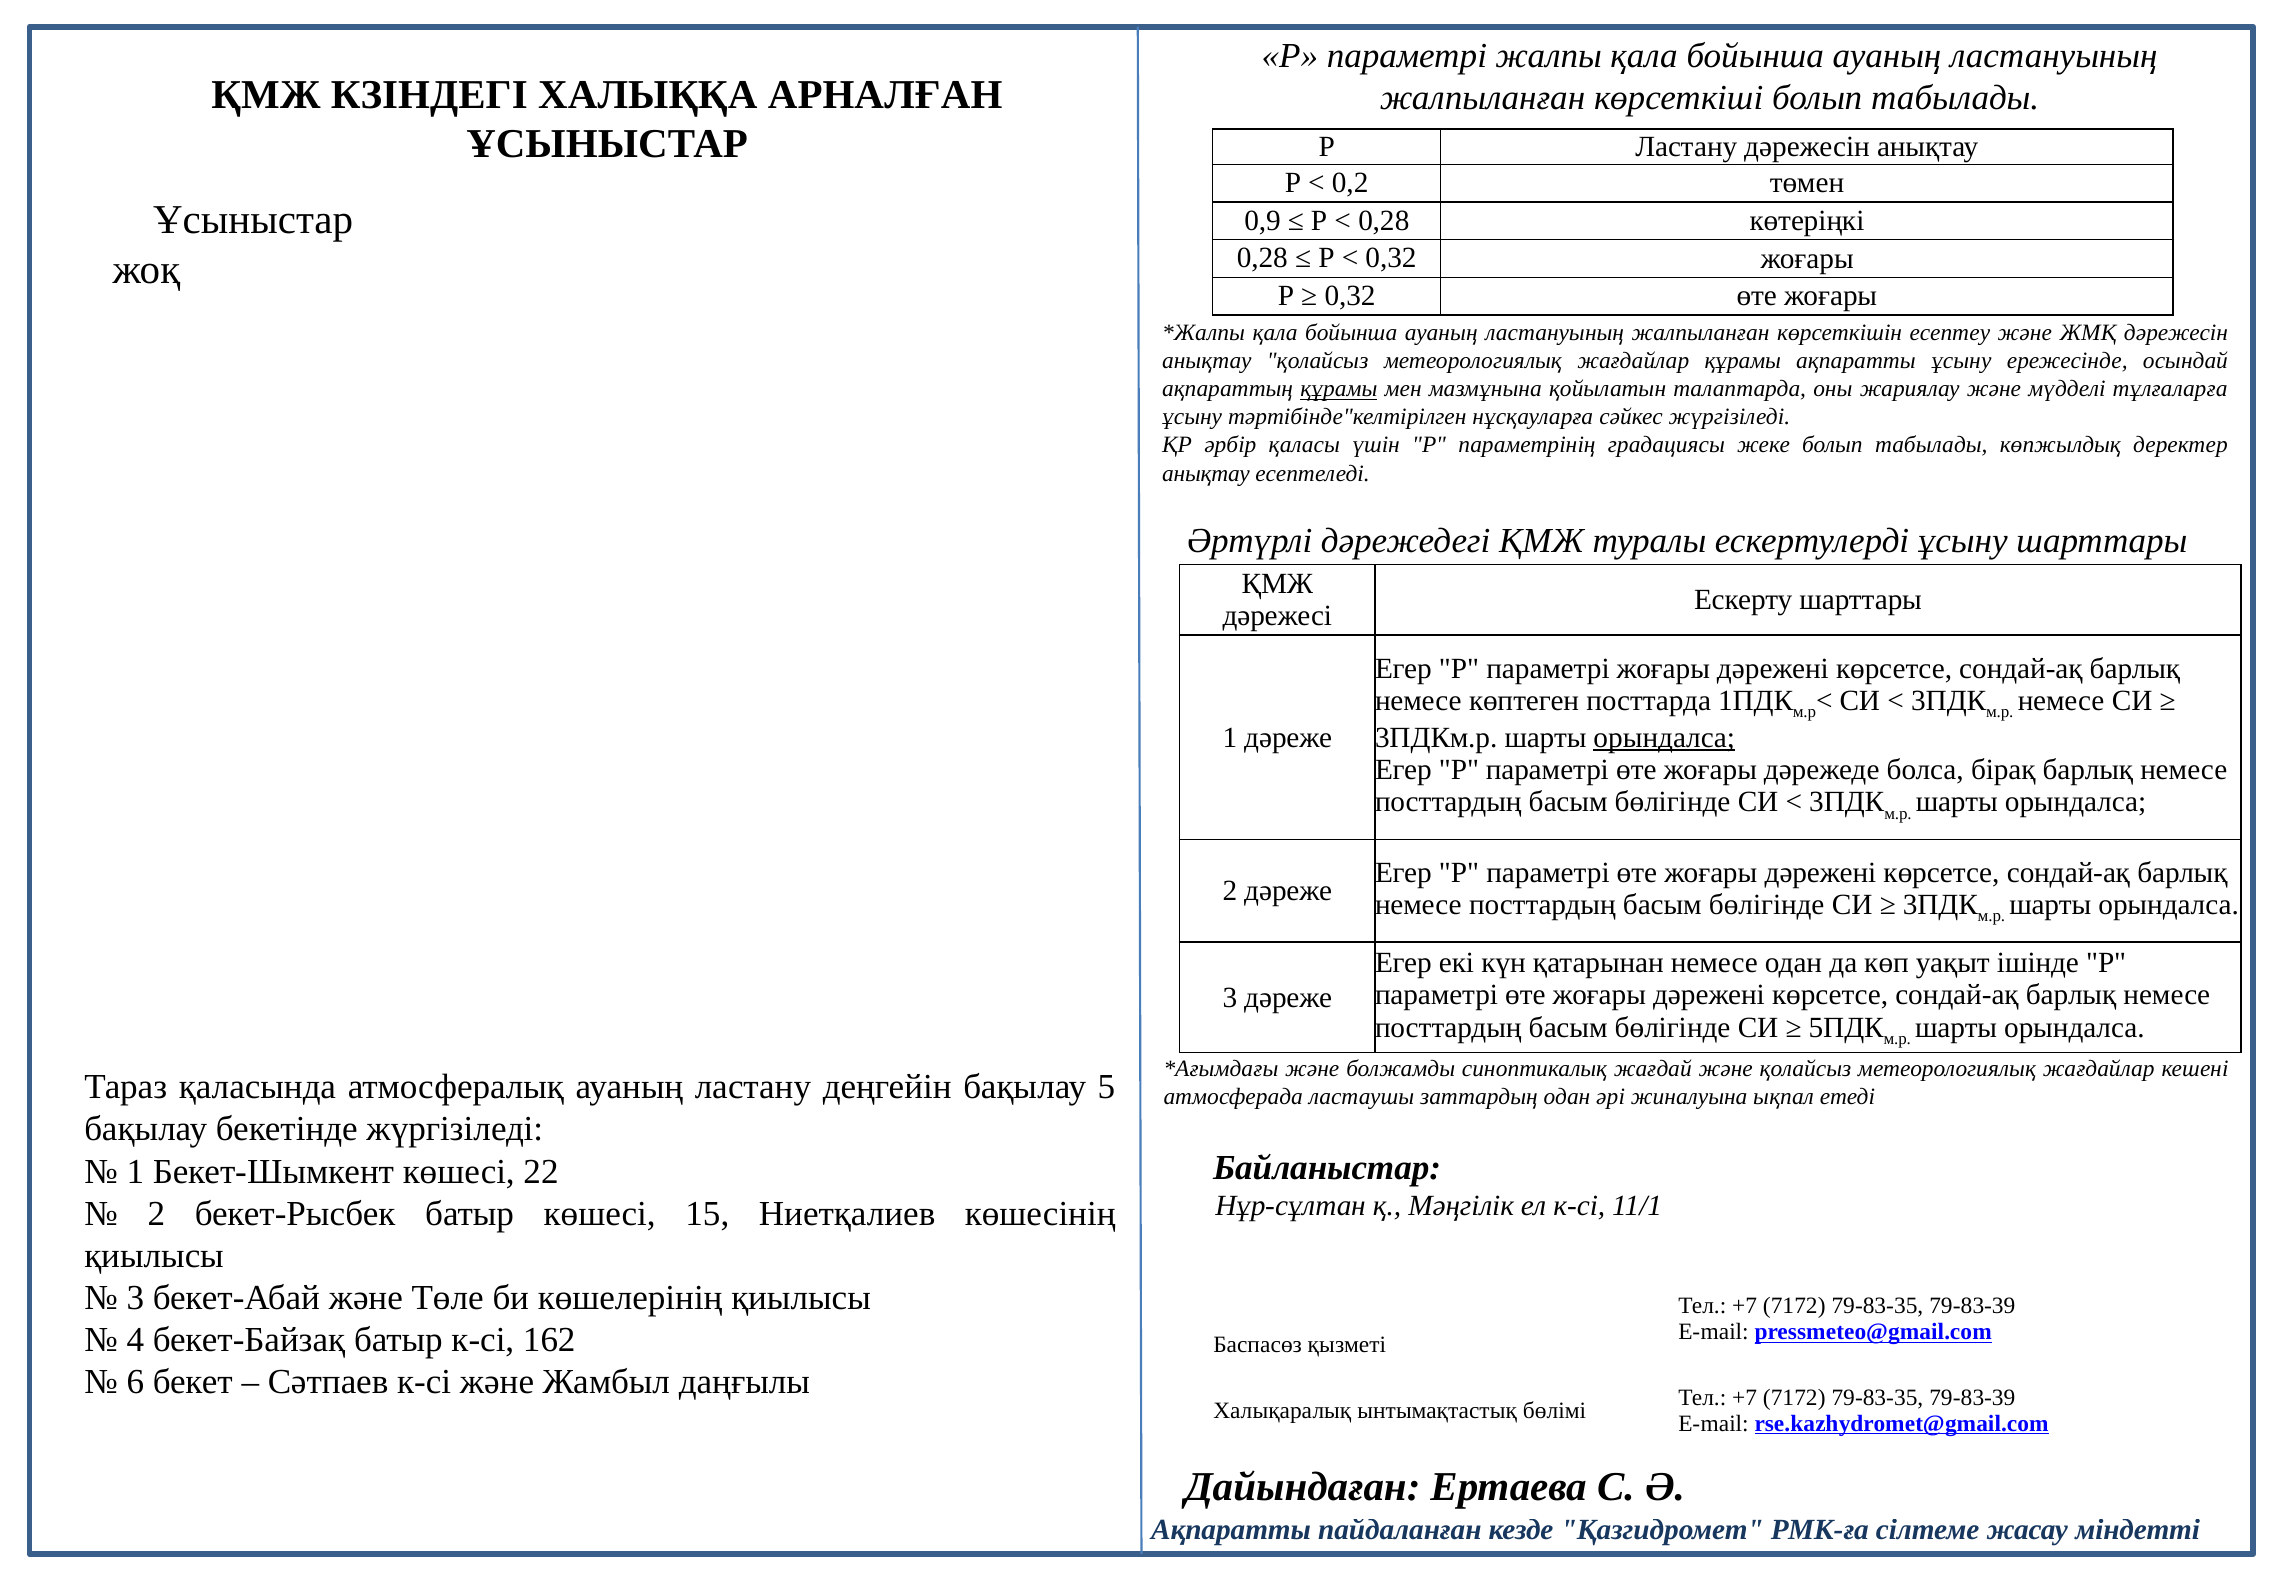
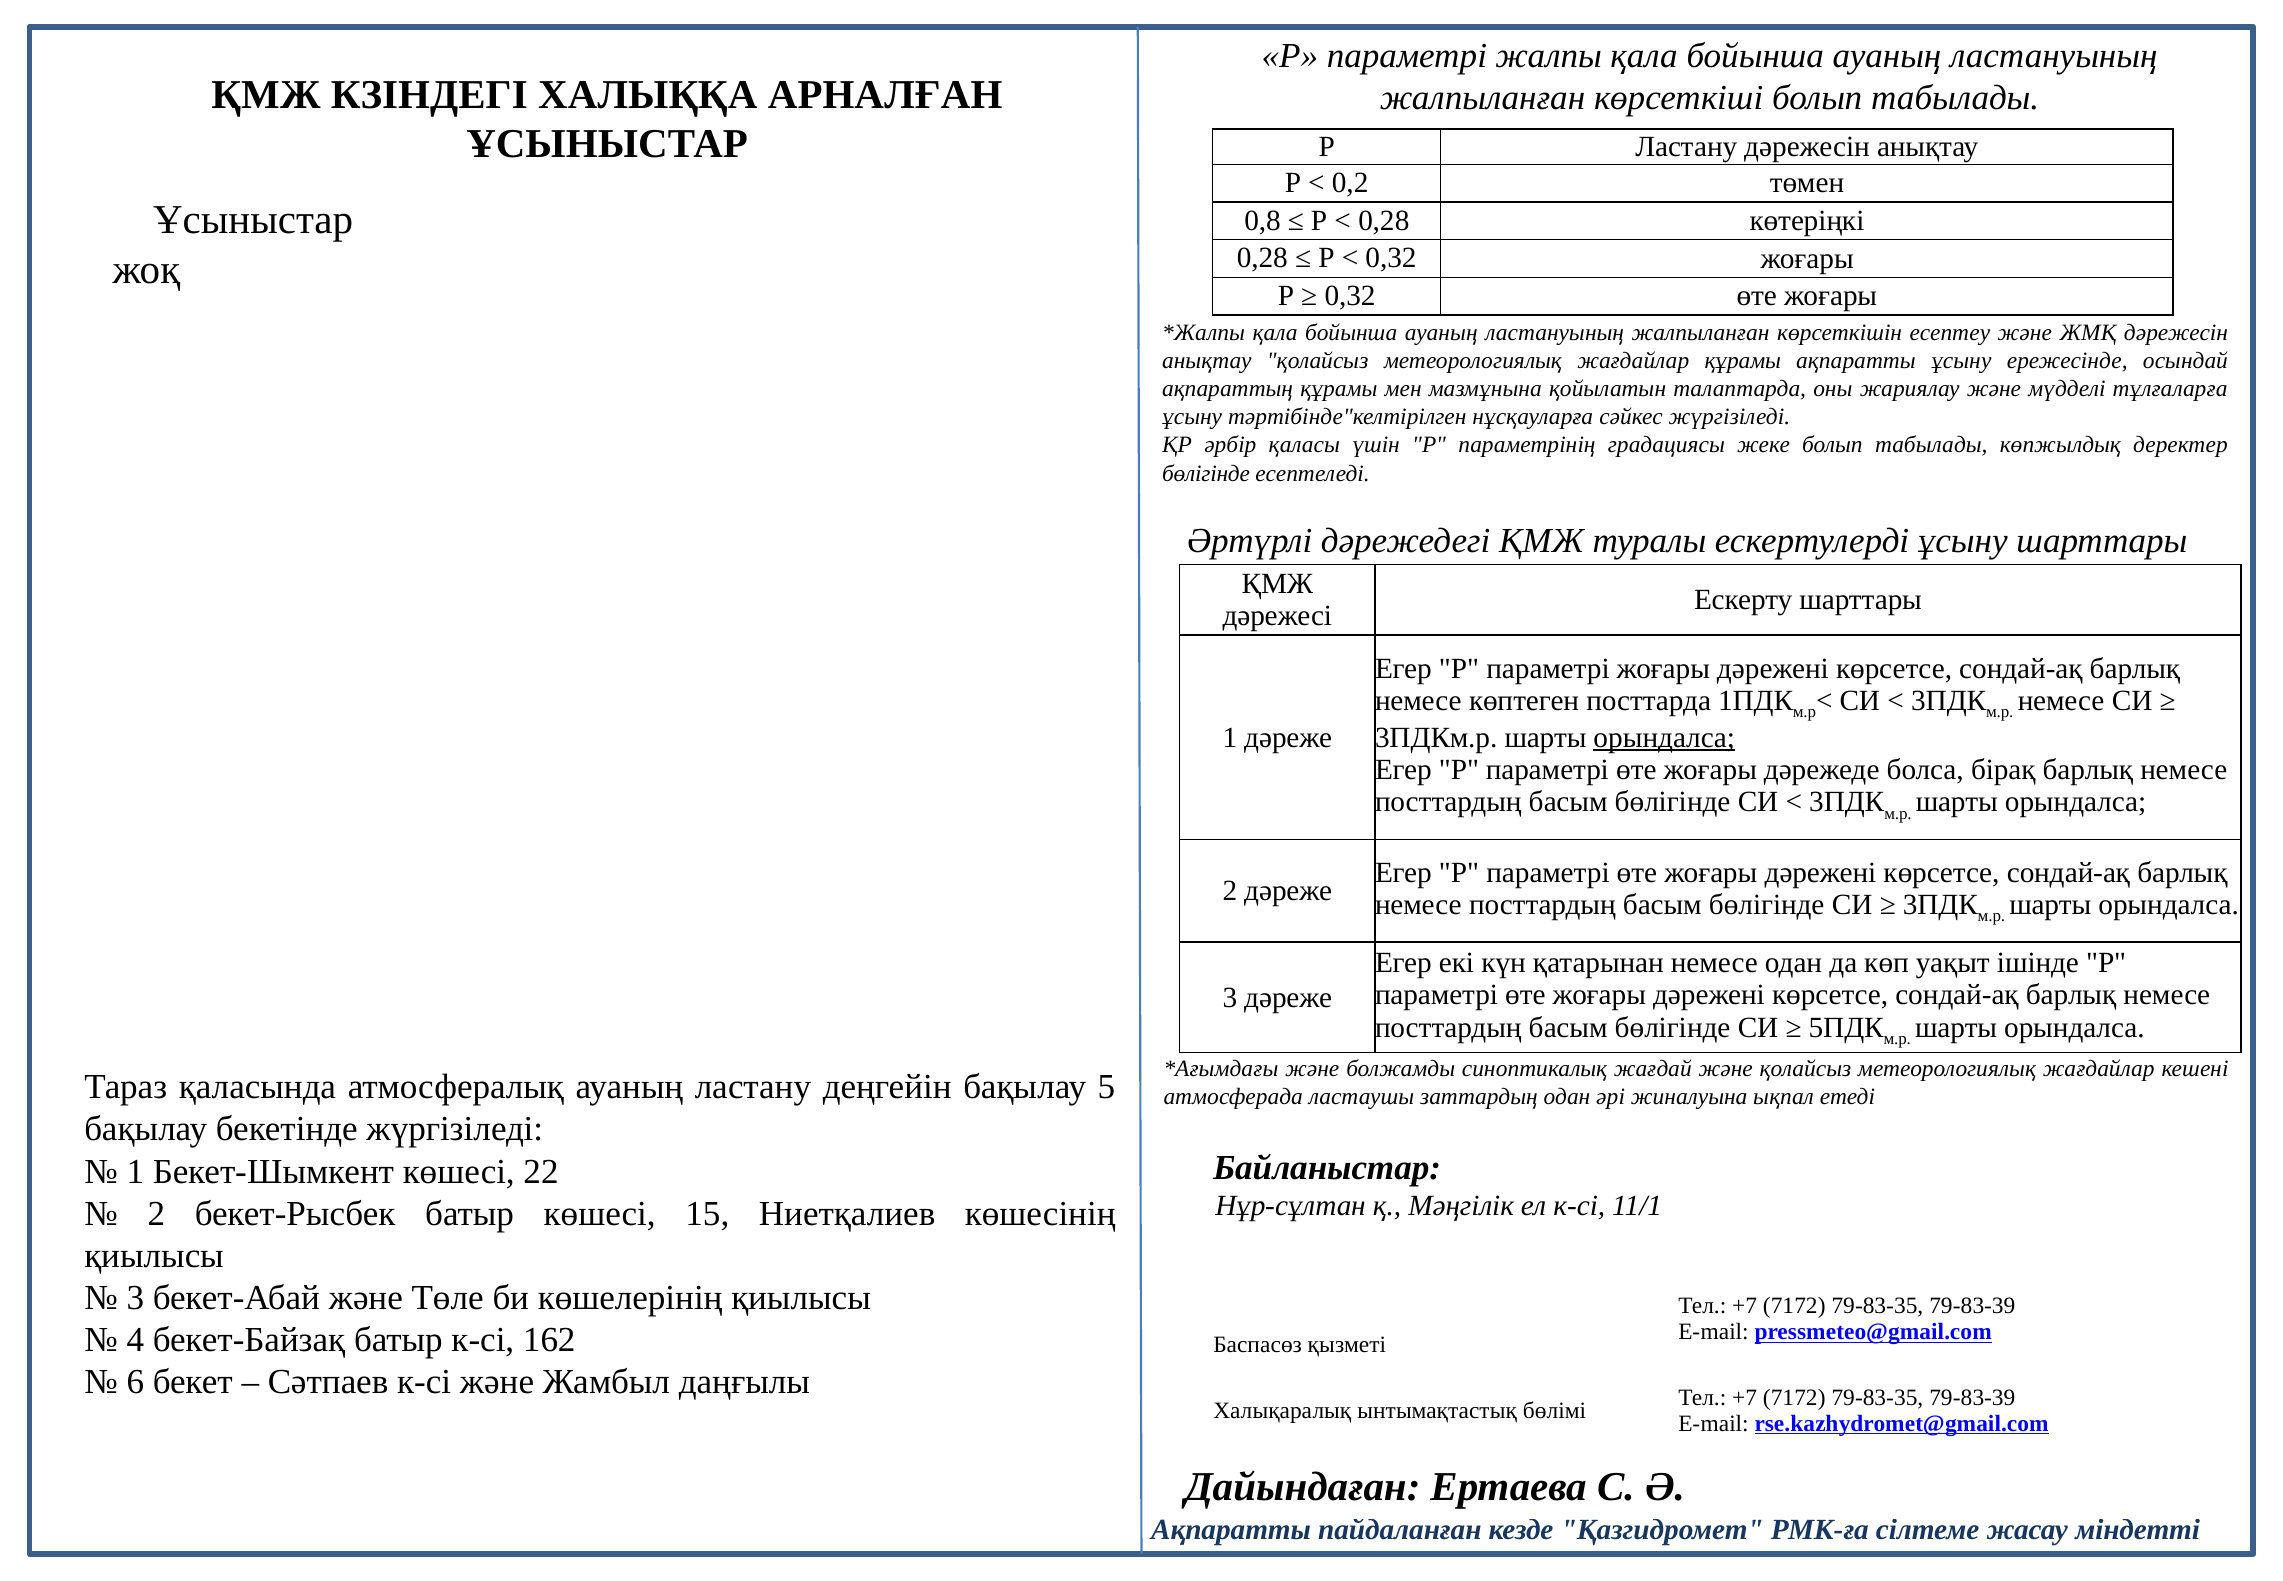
0,9: 0,9 -> 0,8 (1262, 220)
құрамы underline: present -> none (1339, 389)
анықтау: анықтау -> бөлігінде (1206, 473)
